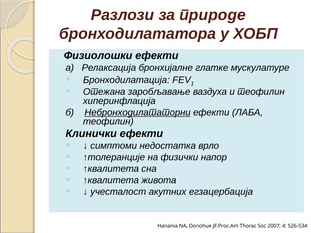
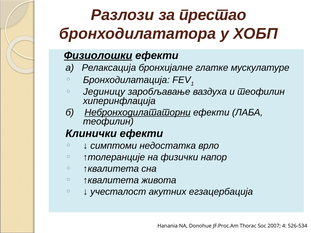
природе: природе -> престао (213, 15)
Физиолошки underline: none -> present (98, 56)
Отежана: Отежана -> Јединицу (104, 92)
